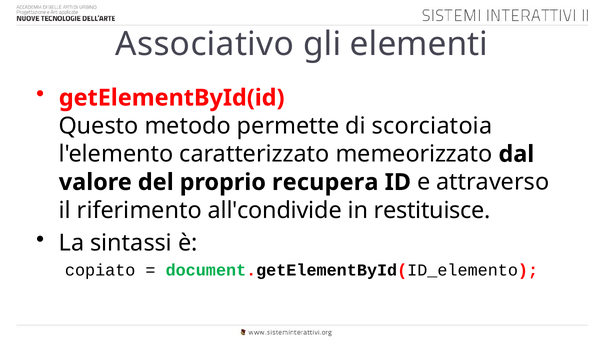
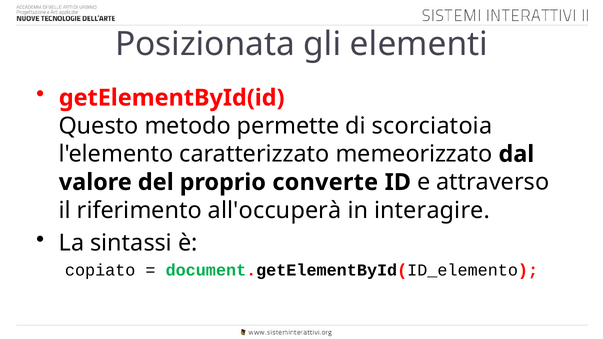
Associativo: Associativo -> Posizionata (205, 44)
recupera: recupera -> converte (325, 182)
all'condivide: all'condivide -> all'occuperà (275, 211)
restituisce: restituisce -> interagire (432, 211)
